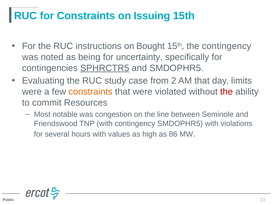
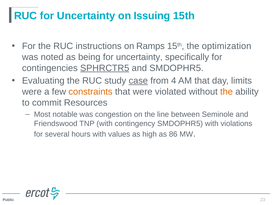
RUC for Constraints: Constraints -> Uncertainty (86, 16)
Bought: Bought -> Ramps (150, 46)
the contingency: contingency -> optimization (227, 46)
case underline: none -> present (138, 81)
2: 2 -> 4 (174, 81)
the colour: red -> orange (227, 92)
